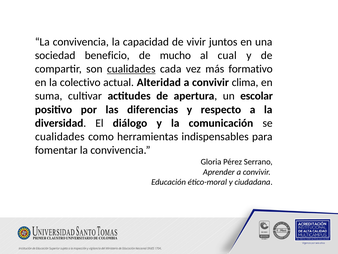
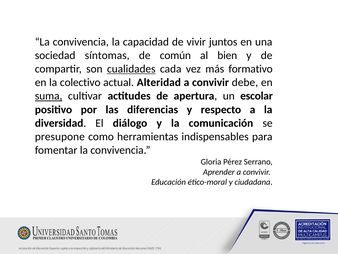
beneficio: beneficio -> síntomas (107, 55)
mucho: mucho -> común (175, 55)
cual: cual -> bien (227, 55)
clima: clima -> debe (245, 82)
suma underline: none -> present (49, 96)
cualidades: cualidades -> presupone (60, 136)
